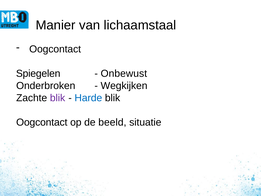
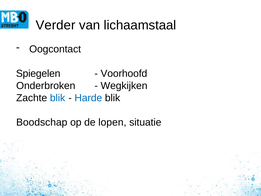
Manier: Manier -> Verder (56, 25)
Onbewust: Onbewust -> Voorhoofd (124, 73)
blik colour: purple -> blue (58, 98)
Oogcontact: Oogcontact -> Boodschap (42, 122)
beeld: beeld -> lopen (112, 122)
